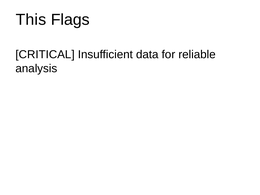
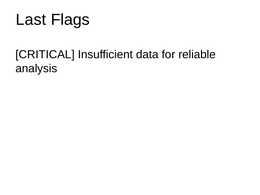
This: This -> Last (31, 20)
